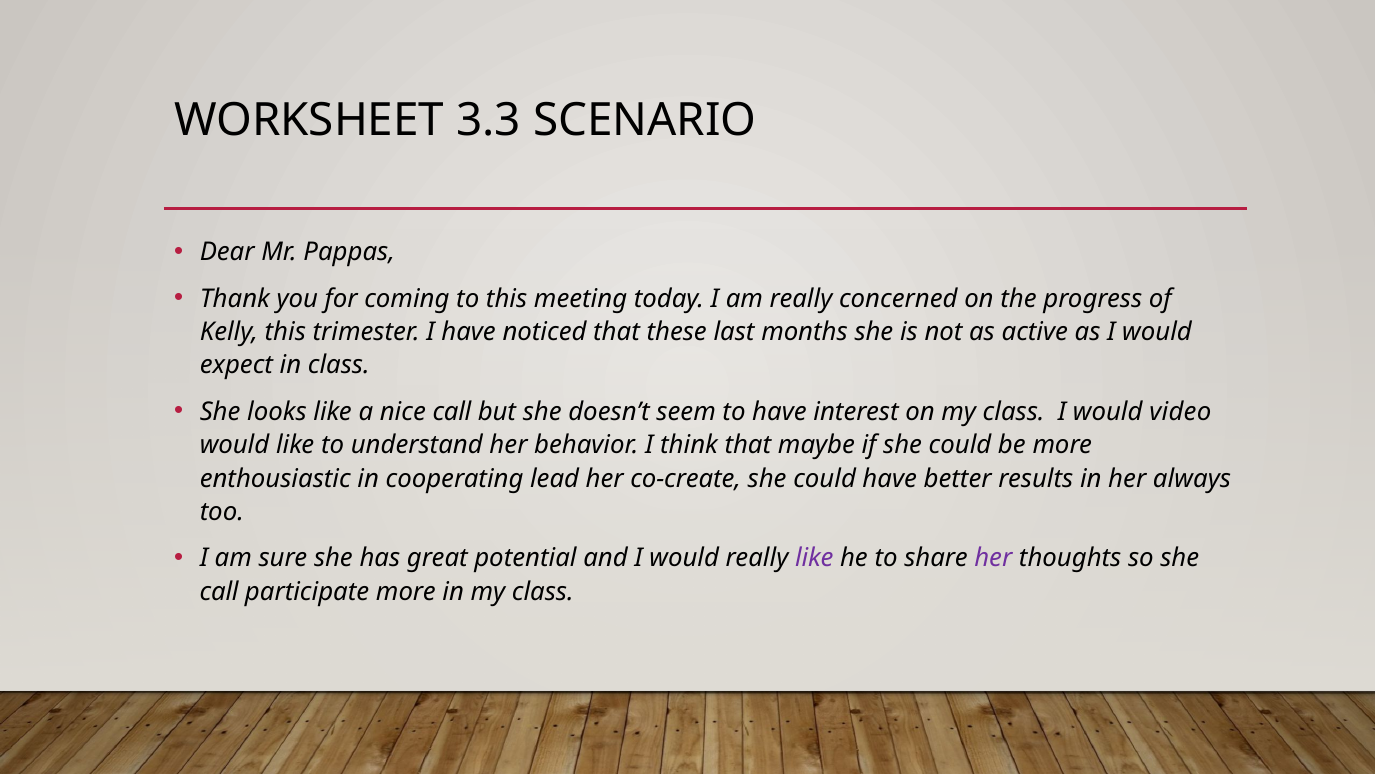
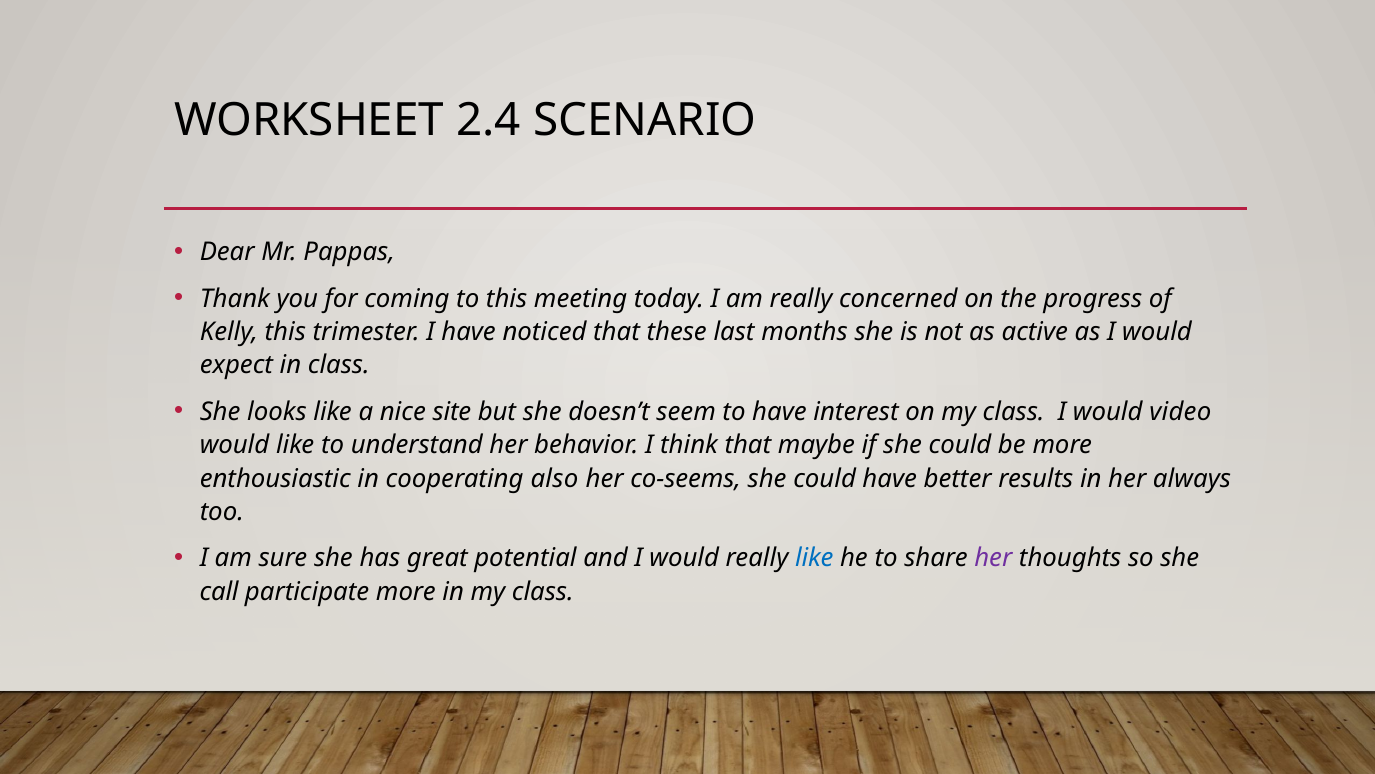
3.3: 3.3 -> 2.4 (489, 120)
nice call: call -> site (452, 411)
lead: lead -> also (554, 478)
co-create: co-create -> co-seems (686, 478)
like colour: purple -> blue (814, 558)
